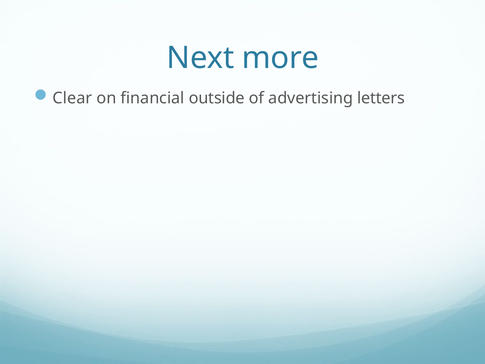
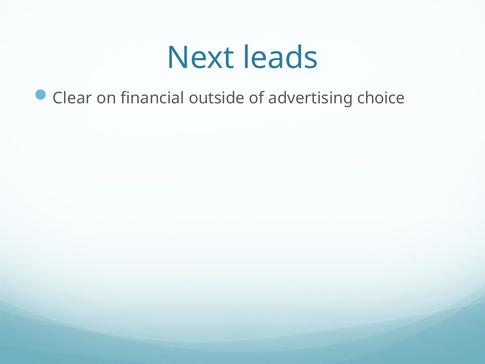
more: more -> leads (280, 58)
letters: letters -> choice (381, 98)
